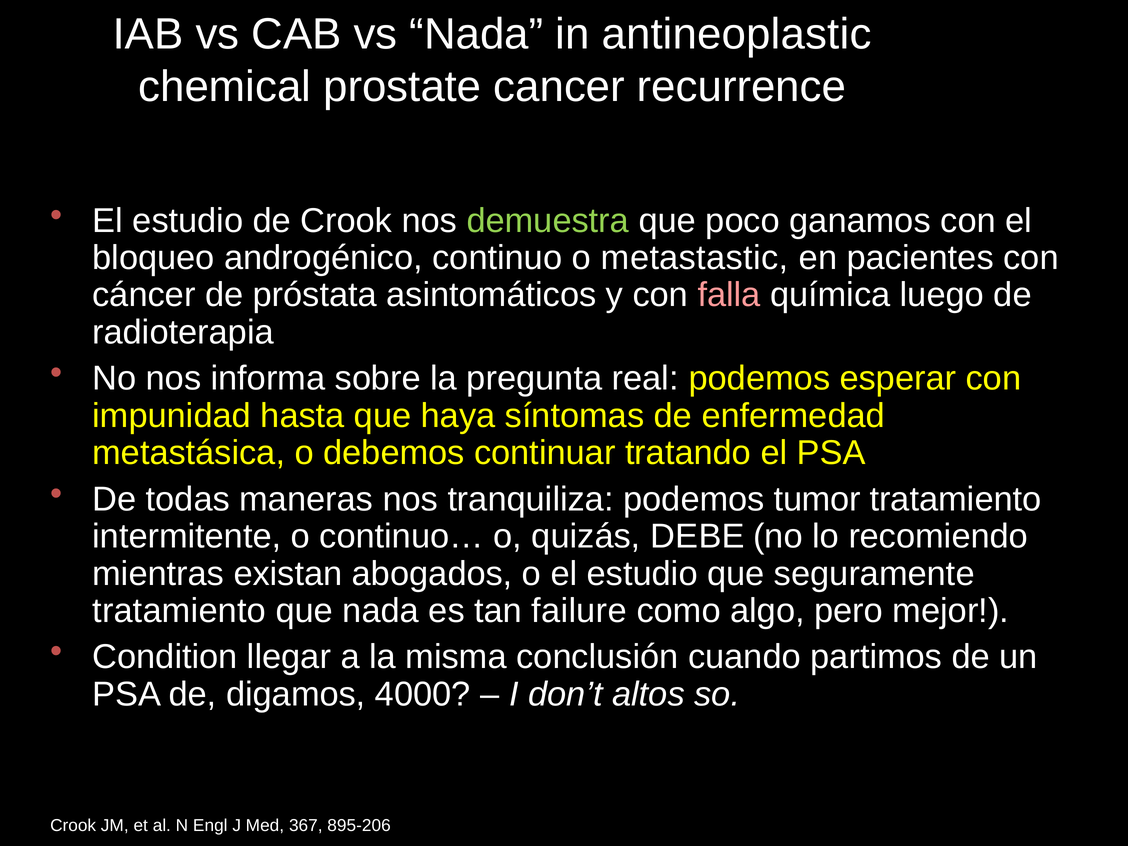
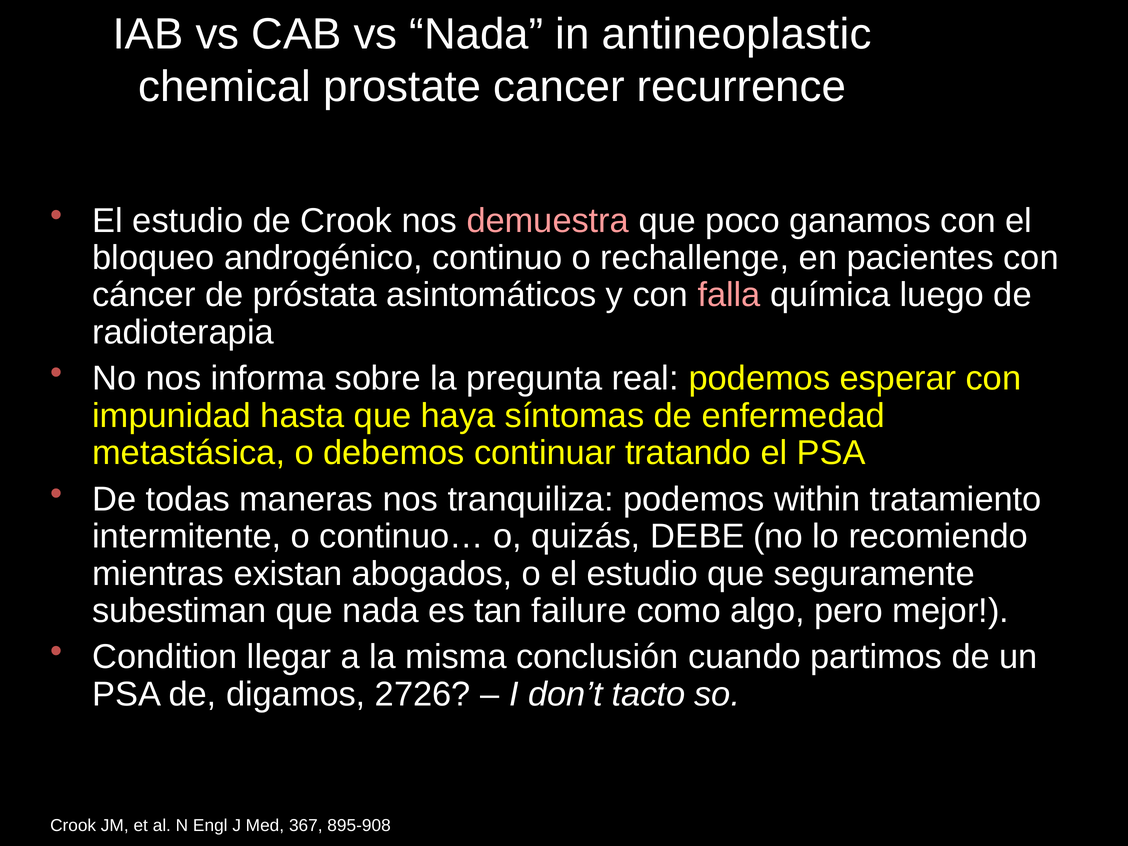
demuestra colour: light green -> pink (548, 221)
metastastic: metastastic -> rechallenge (695, 258)
tumor: tumor -> within (817, 499)
tratamiento: tratamiento -> subestiman (179, 611)
4000: 4000 -> 2726 (423, 694)
altos: altos -> tacto (649, 694)
895-206: 895-206 -> 895-908 (359, 826)
